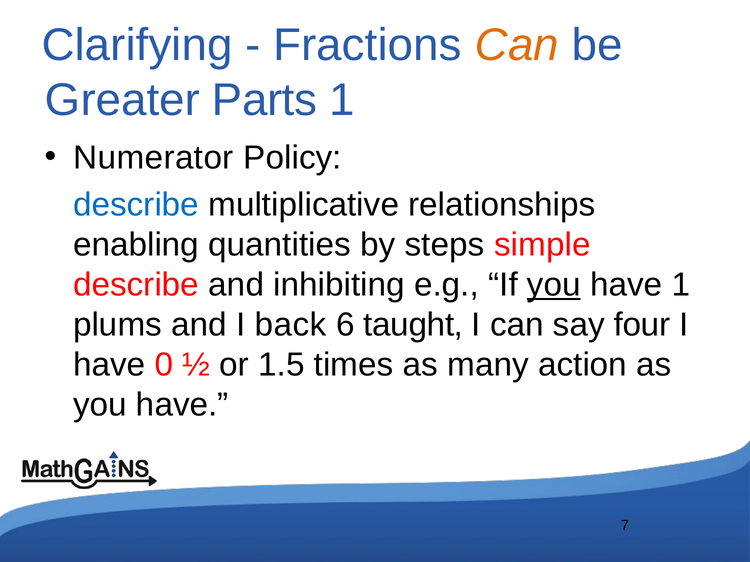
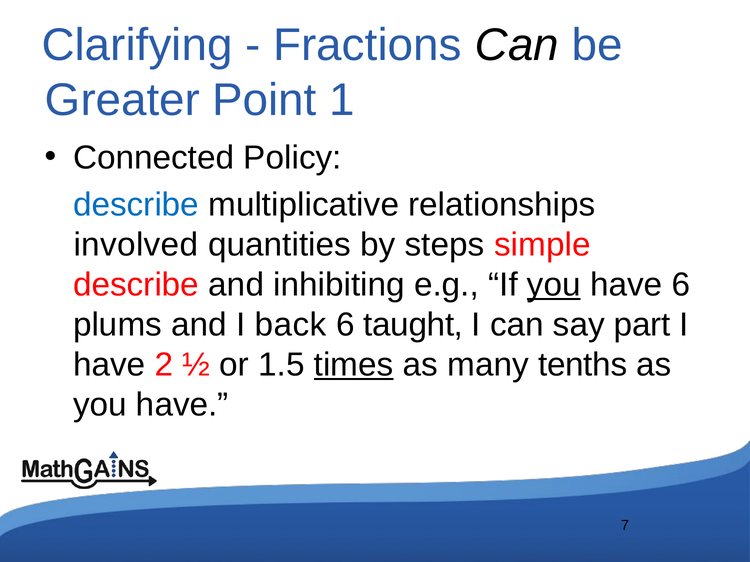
Can colour: orange -> black (517, 45)
Parts: Parts -> Point (264, 100)
Numerator: Numerator -> Connected (154, 158)
enabling: enabling -> involved (136, 245)
have 1: 1 -> 6 (681, 285)
four: four -> part (642, 325)
0: 0 -> 2 (164, 365)
times underline: none -> present (354, 365)
action: action -> tenths (583, 365)
